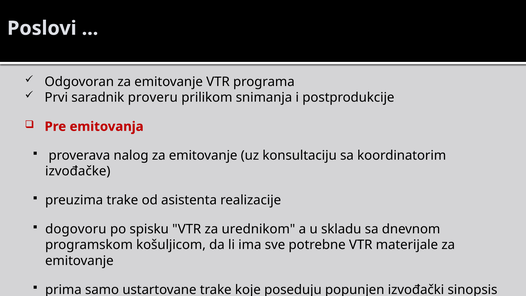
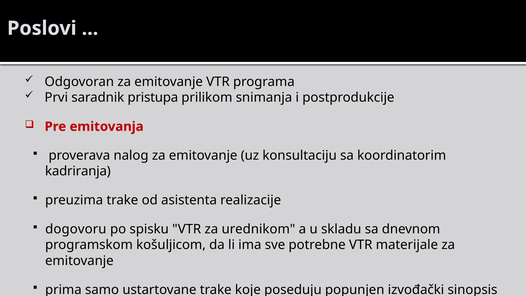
proveru: proveru -> pristupa (153, 98)
izvođačke: izvođačke -> kadriranja (78, 171)
